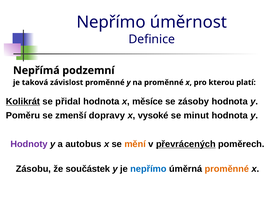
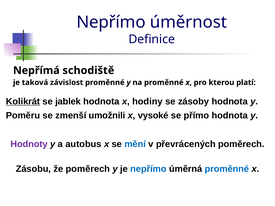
podzemní: podzemní -> schodiště (88, 71)
přidal: přidal -> jablek (68, 102)
měsíce: měsíce -> hodiny (147, 102)
dopravy: dopravy -> umožnili (107, 116)
minut: minut -> přímo (196, 116)
mění colour: orange -> blue (135, 144)
převrácených underline: present -> none (186, 144)
že součástek: součástek -> poměrech (88, 169)
proměnné colour: orange -> blue (227, 169)
